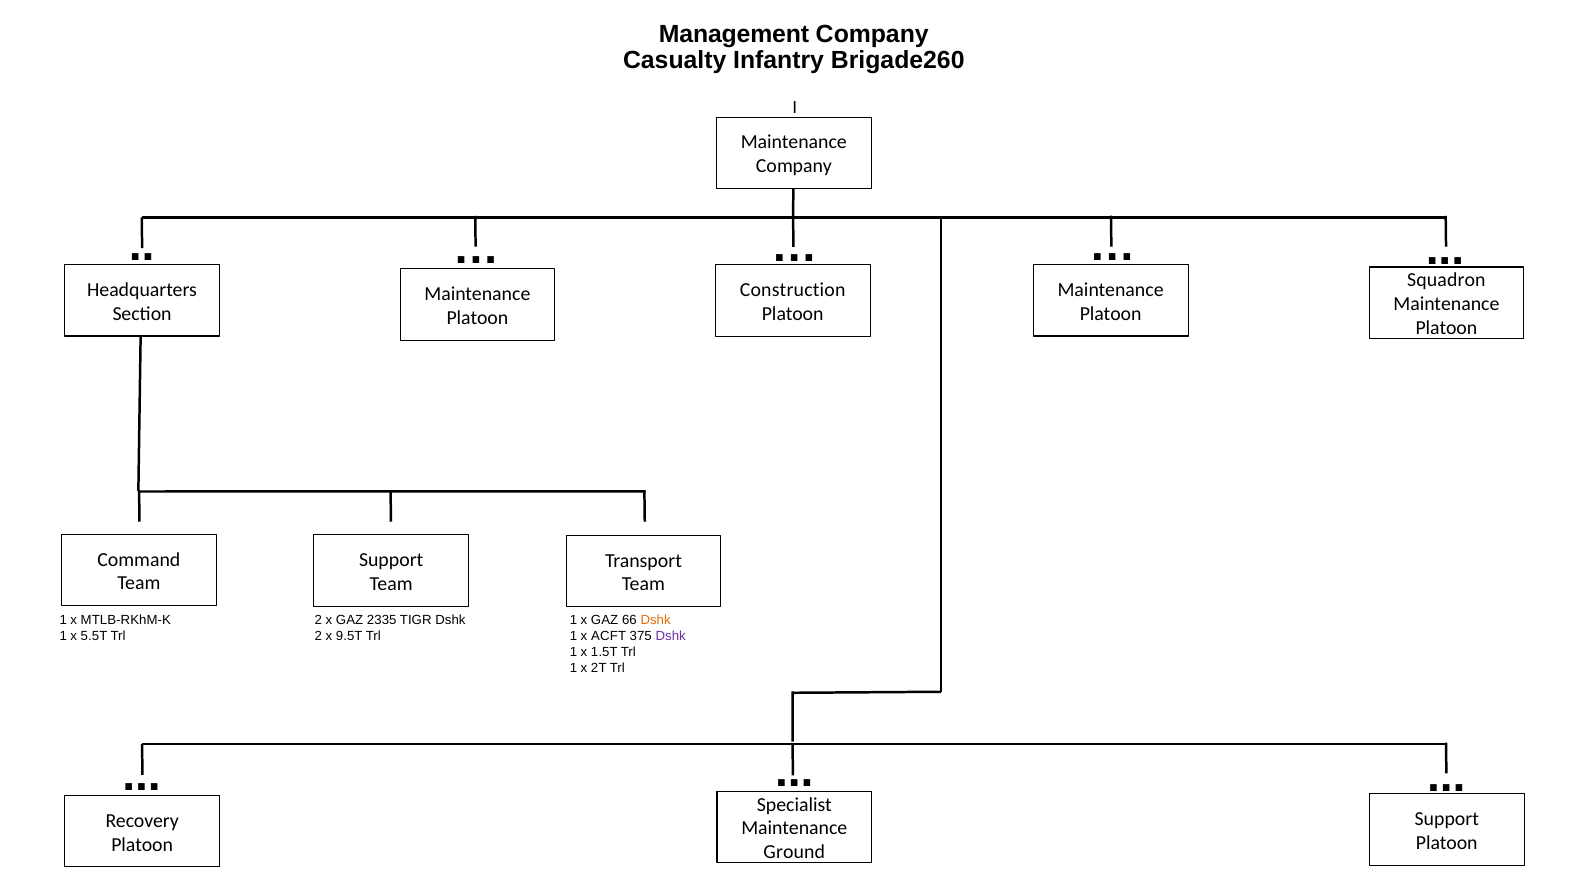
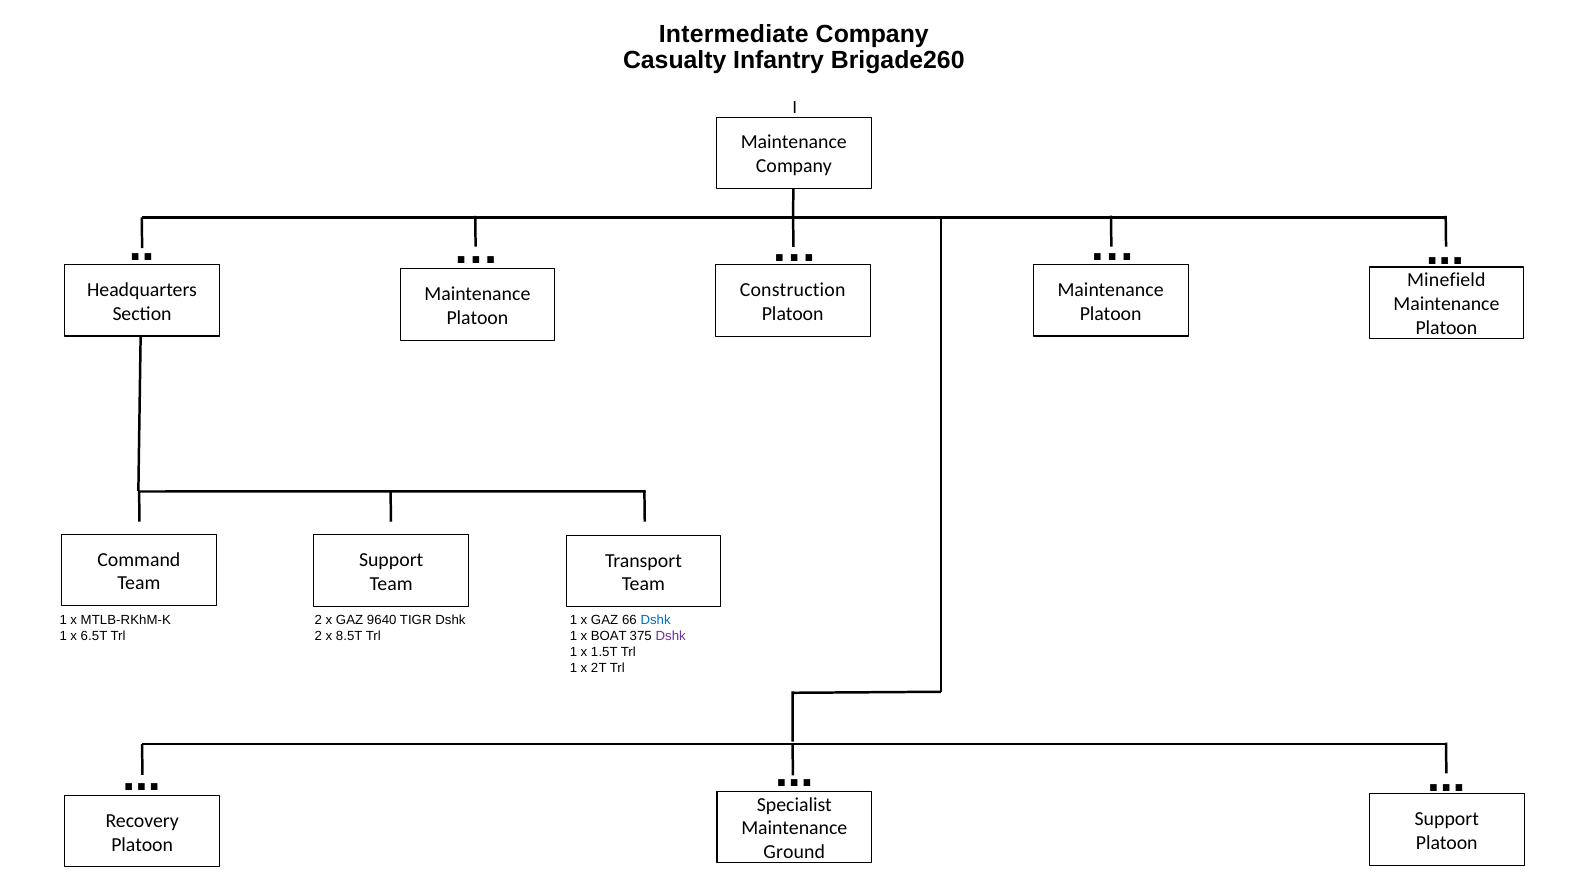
Management: Management -> Intermediate (734, 34)
Squadron: Squadron -> Minefield (1446, 280)
2335: 2335 -> 9640 (382, 621)
Dshk colour: orange -> blue (656, 621)
5.5T: 5.5T -> 6.5T (94, 637)
9.5T: 9.5T -> 8.5T (349, 637)
ACFT: ACFT -> BOAT (609, 637)
